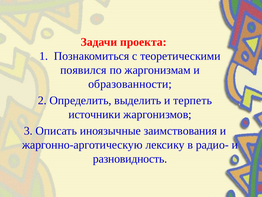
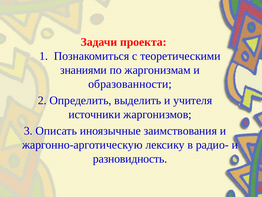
появился: появился -> знаниями (83, 70)
терпеть: терпеть -> учителя (193, 100)
